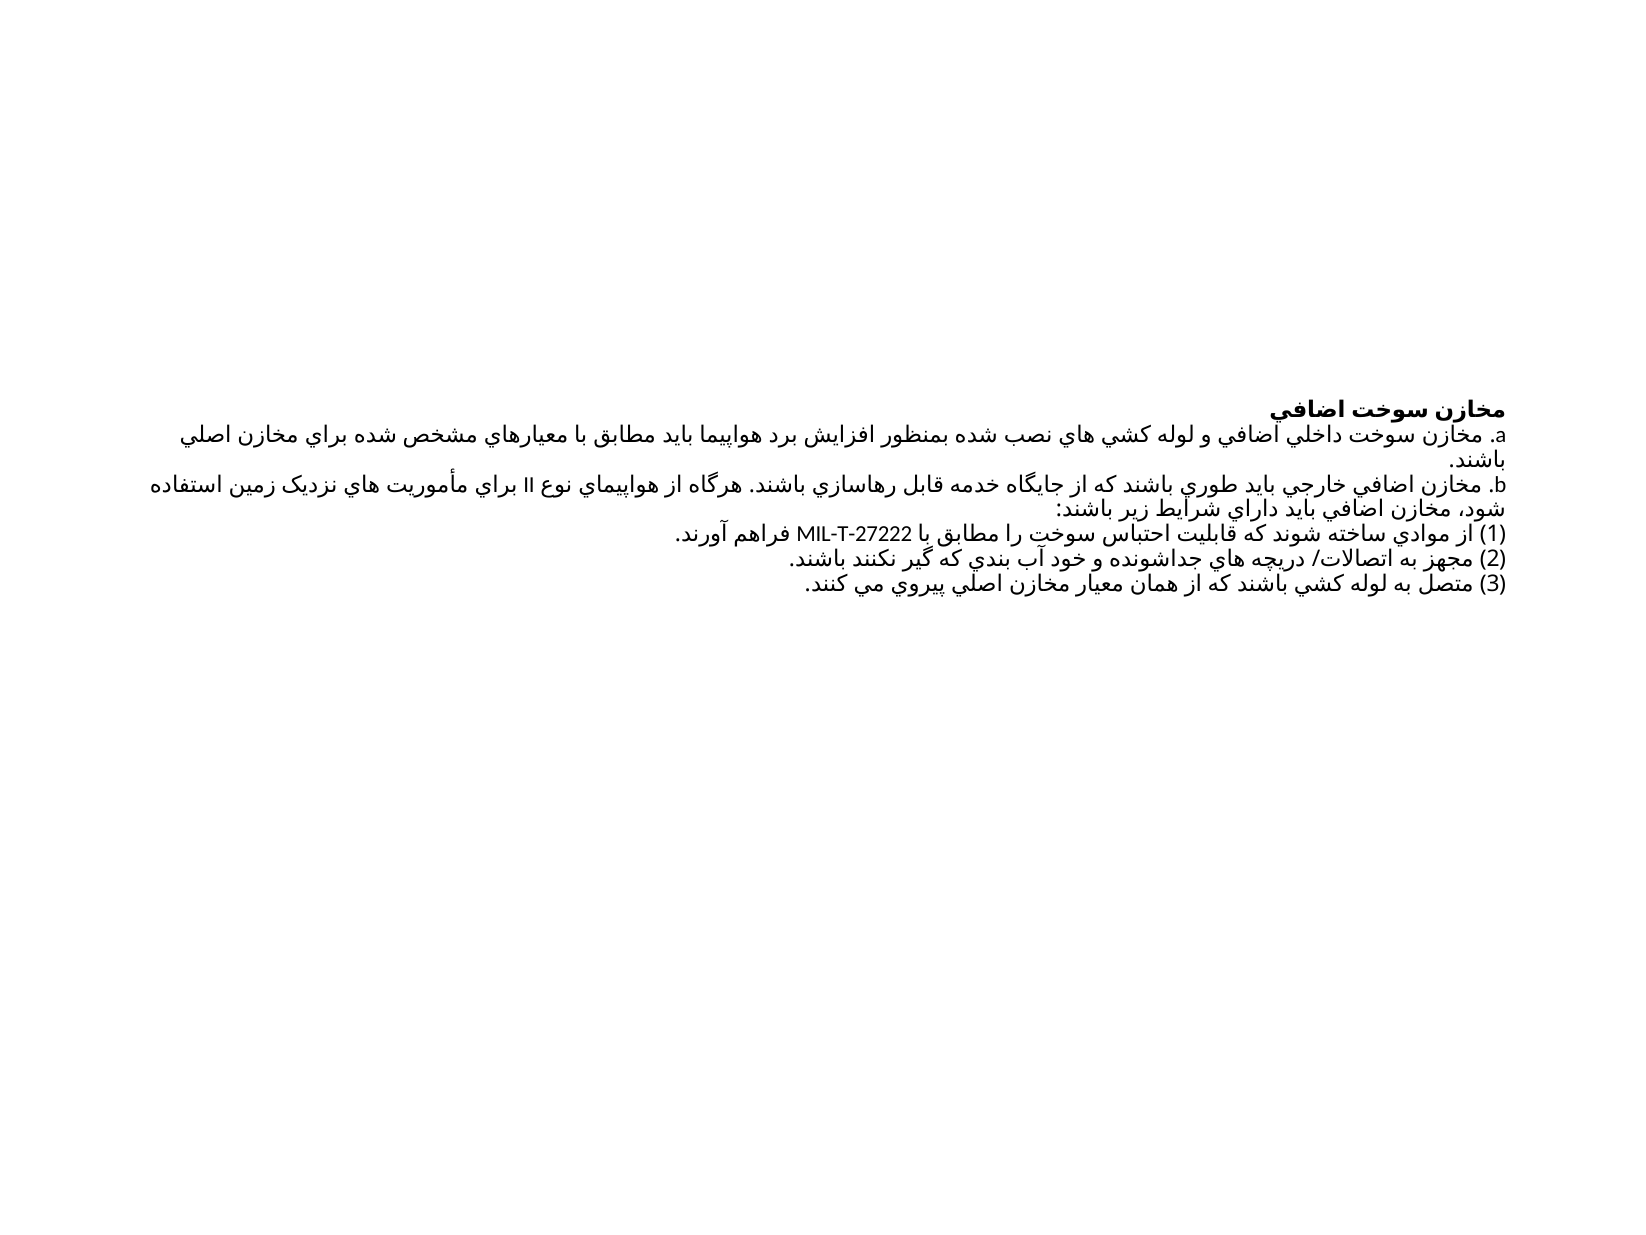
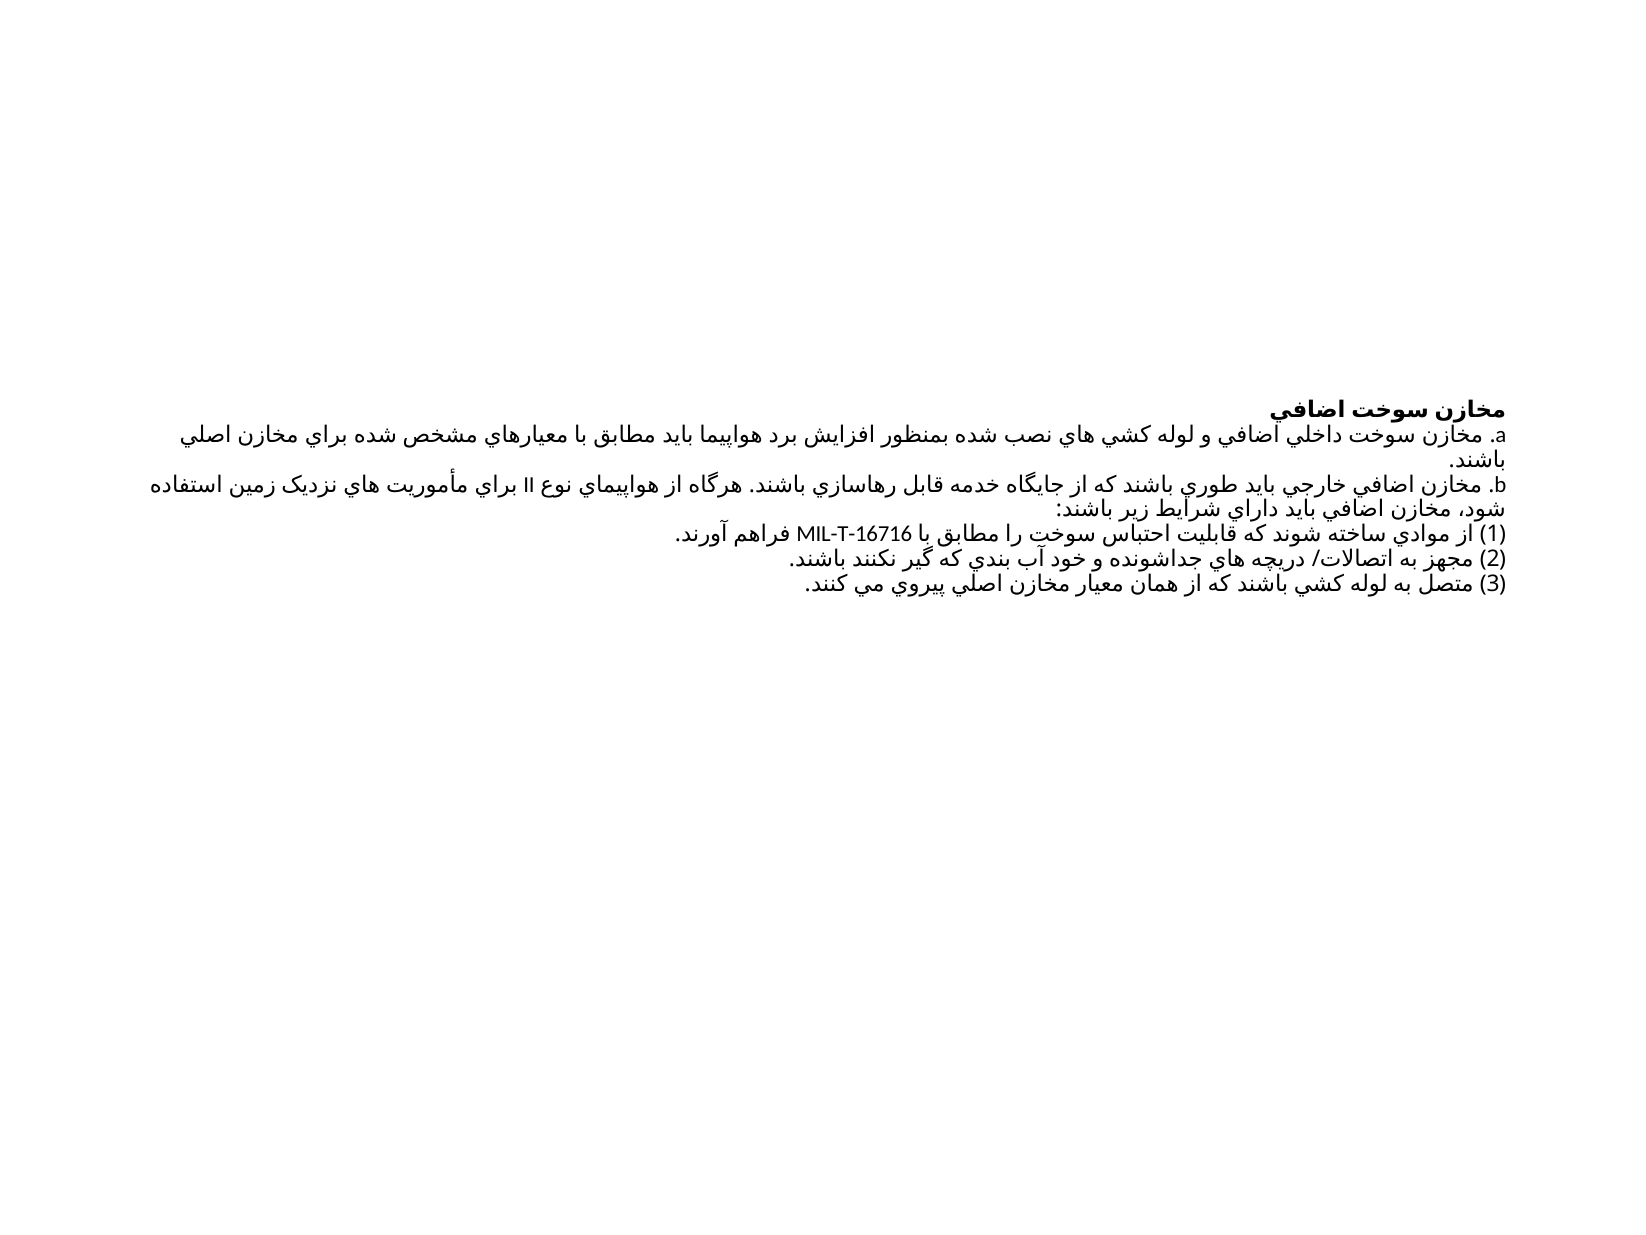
MIL-T-27222: MIL-T-27222 -> MIL-T-16716 (854, 534)
